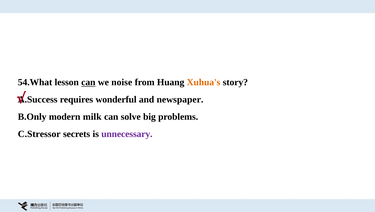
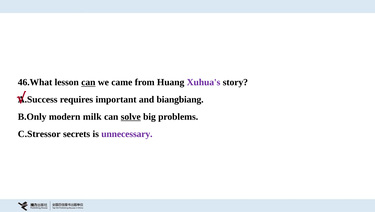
54.What: 54.What -> 46.What (35, 82)
noise: noise -> came (122, 82)
Xuhua's colour: orange -> purple (204, 82)
wonderful: wonderful -> important (116, 99)
newspaper: newspaper -> biangbiang (180, 99)
solve underline: none -> present (131, 117)
